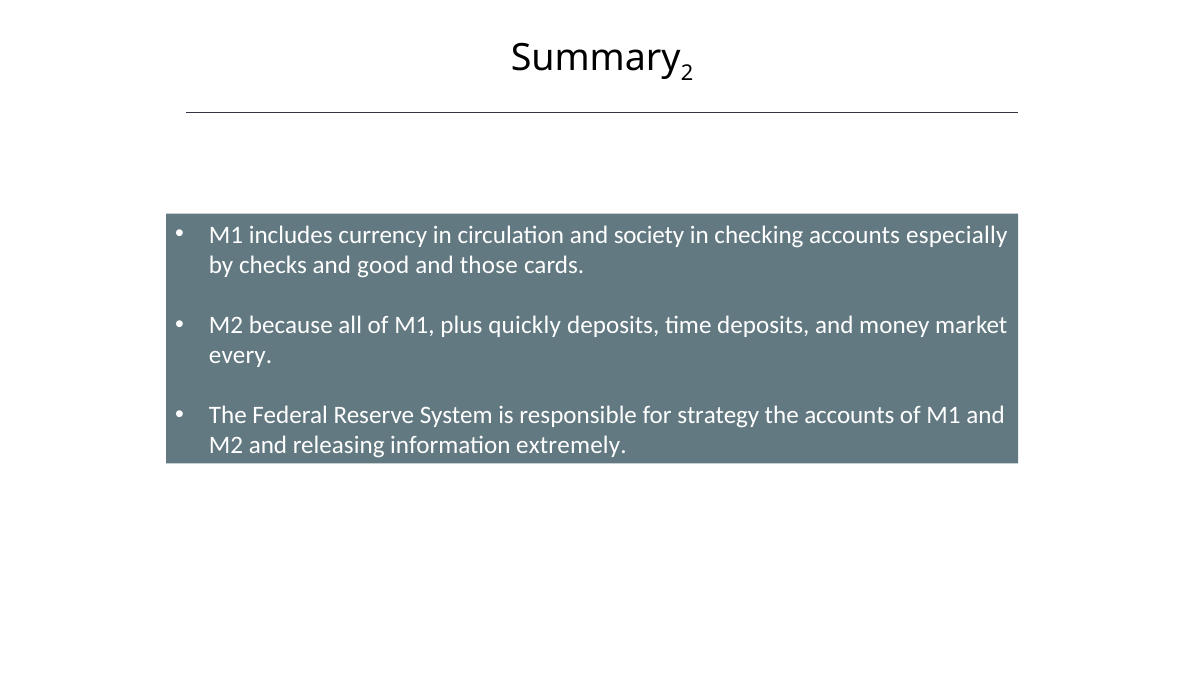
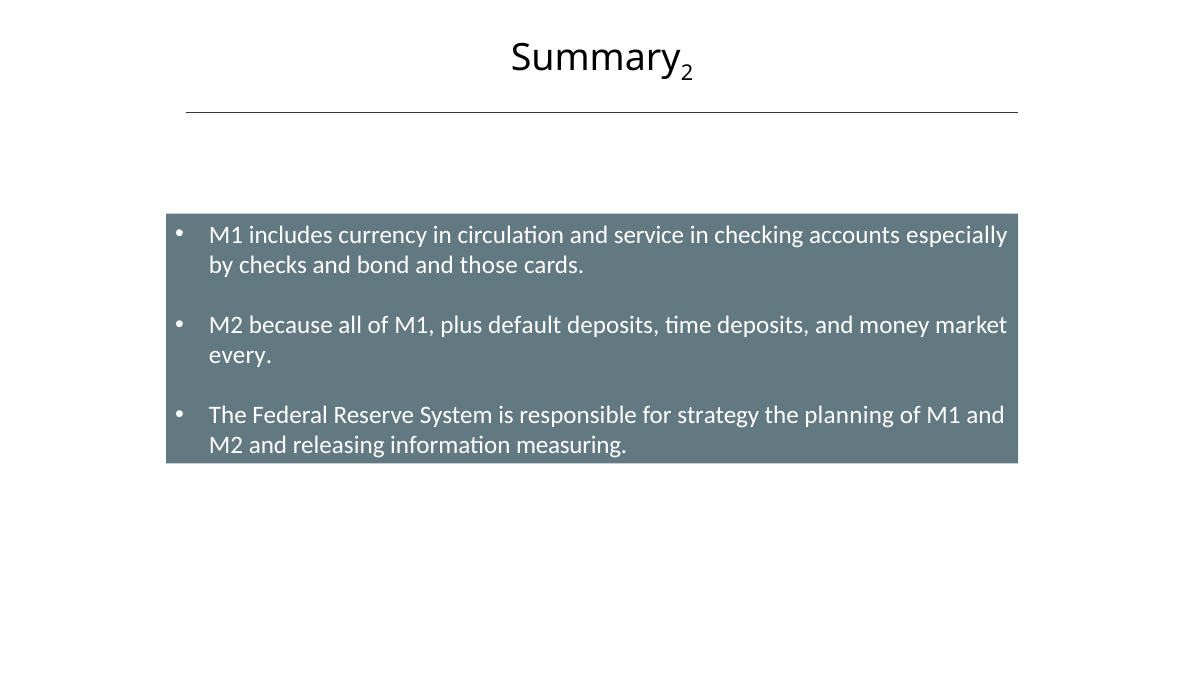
society: society -> service (649, 235)
good: good -> bond (383, 265)
quickly: quickly -> default (525, 325)
the accounts: accounts -> planning (849, 416)
extremely: extremely -> measuring (572, 446)
